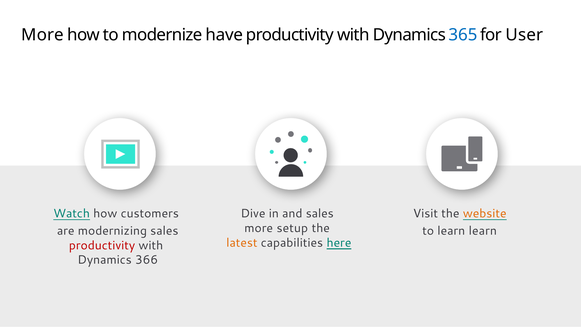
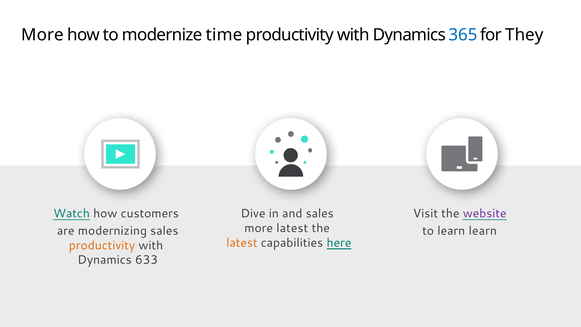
have: have -> time (224, 35)
User: User -> They (524, 35)
website colour: orange -> purple (485, 213)
more setup: setup -> latest (292, 228)
productivity colour: red -> orange (102, 245)
366: 366 -> 633 (147, 260)
